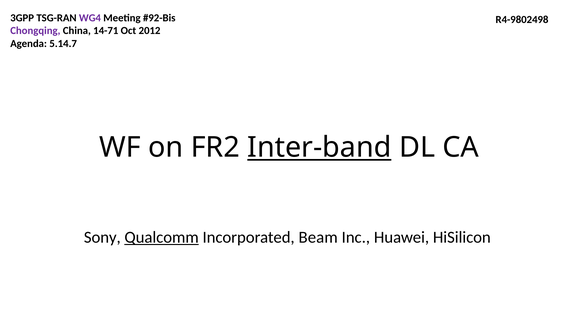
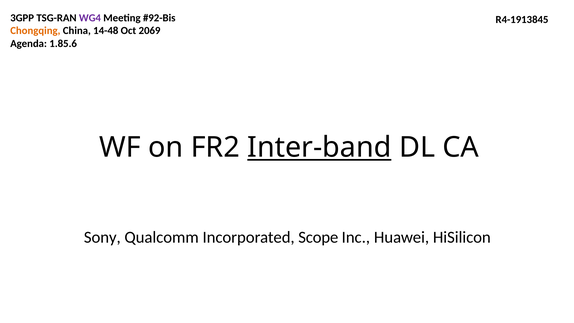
R4-9802498: R4-9802498 -> R4-1913845 (522, 20)
Chongqing colour: purple -> orange (35, 31)
14-71: 14-71 -> 14-48 (106, 31)
2012: 2012 -> 2069 (150, 31)
5.14.7: 5.14.7 -> 1.85.6 (63, 44)
Qualcomm underline: present -> none (162, 237)
Beam: Beam -> Scope (318, 237)
